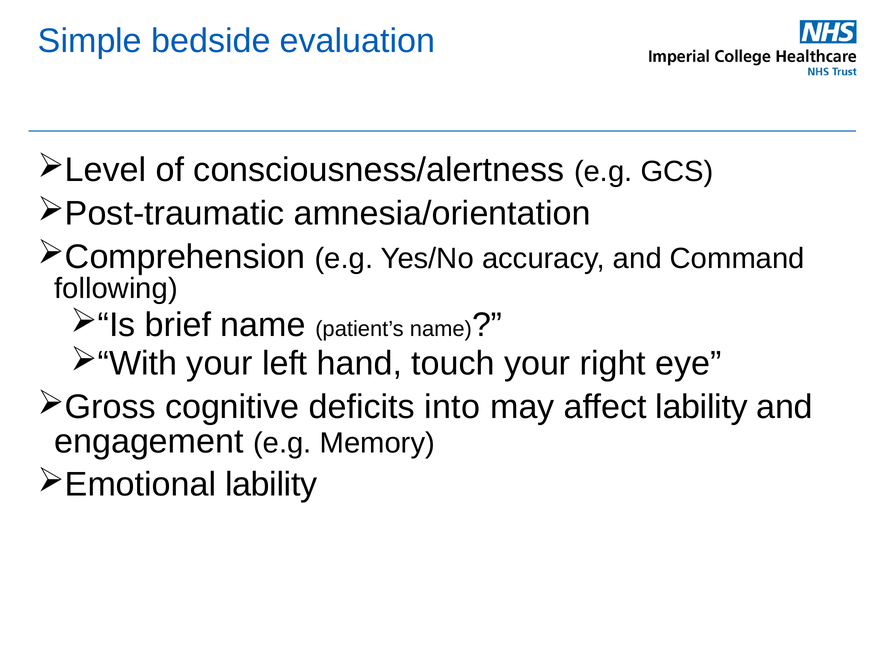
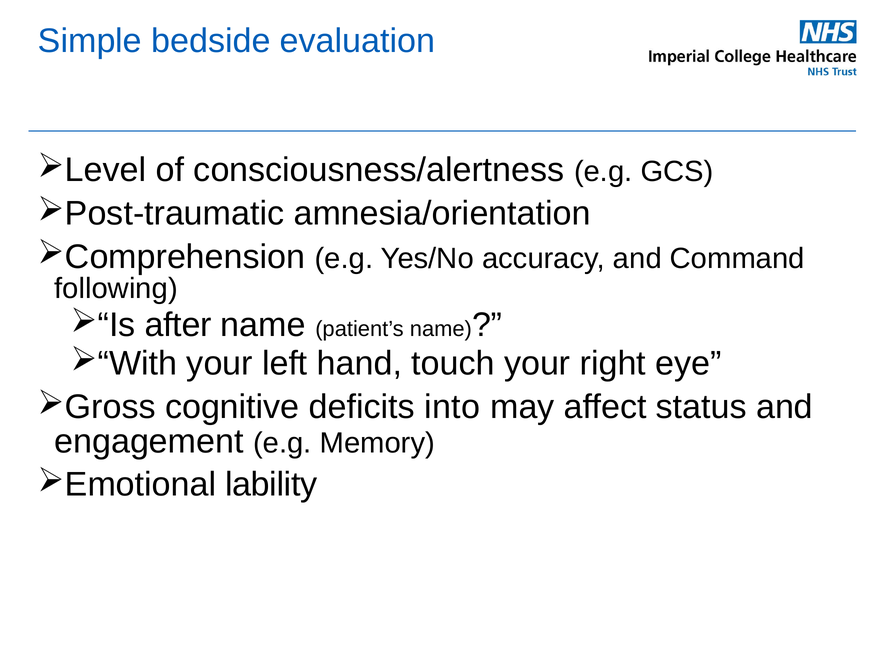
brief: brief -> after (178, 325)
affect lability: lability -> status (701, 407)
